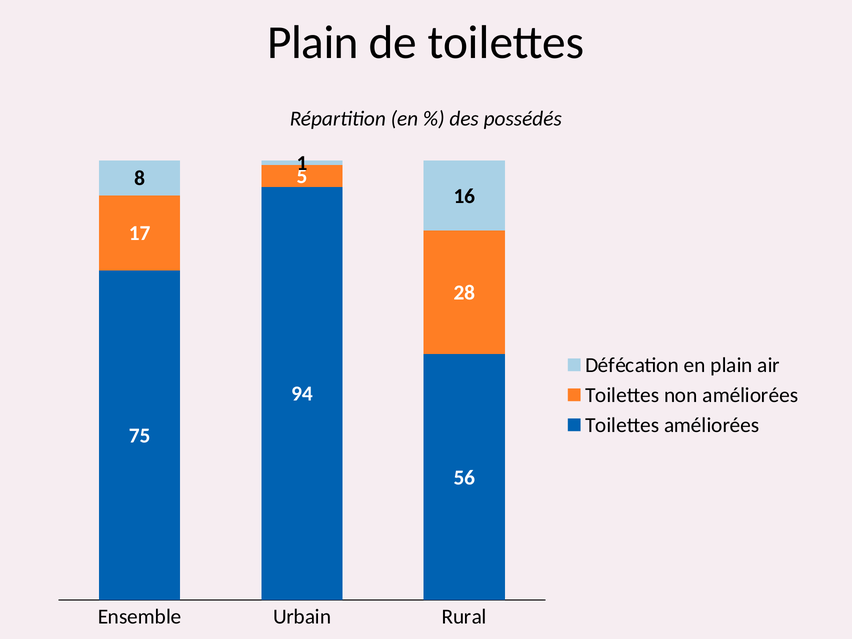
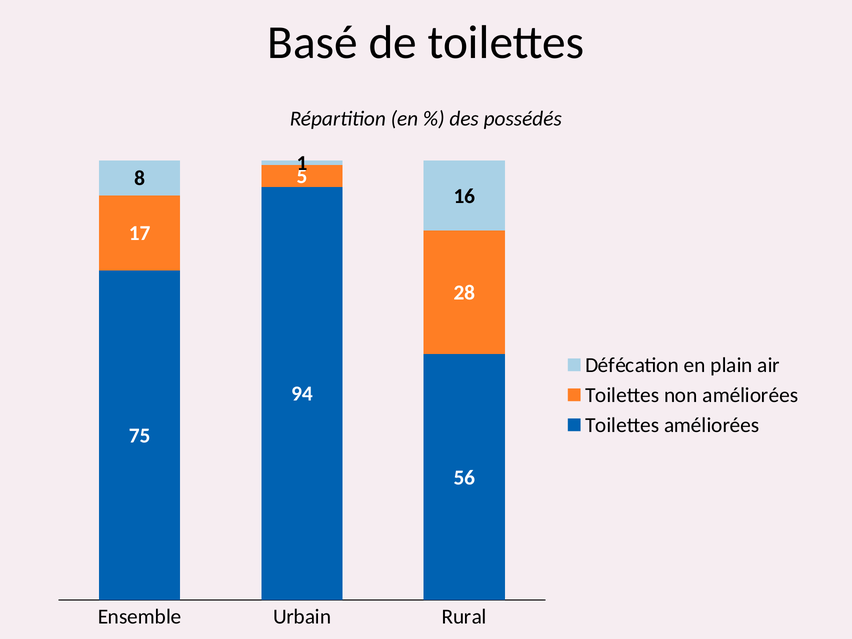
Plain: Plain -> Basé (313, 43)
